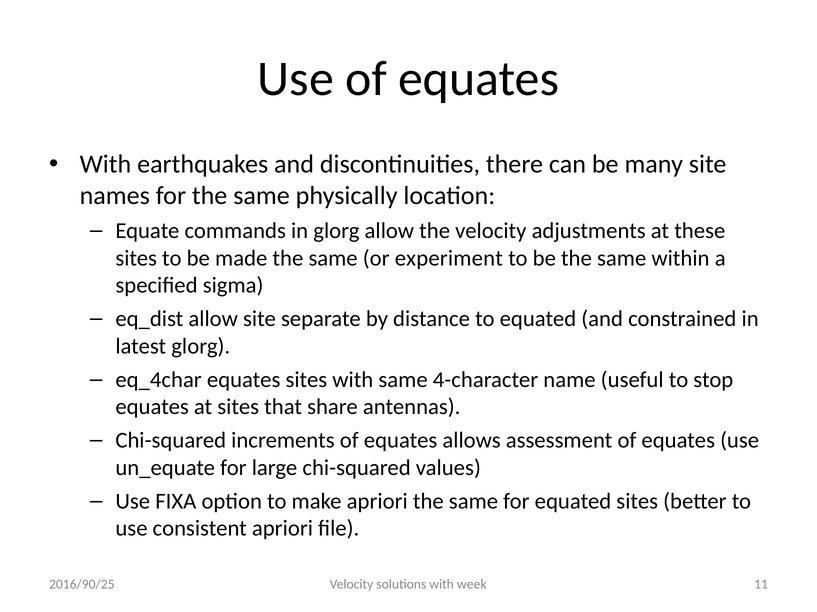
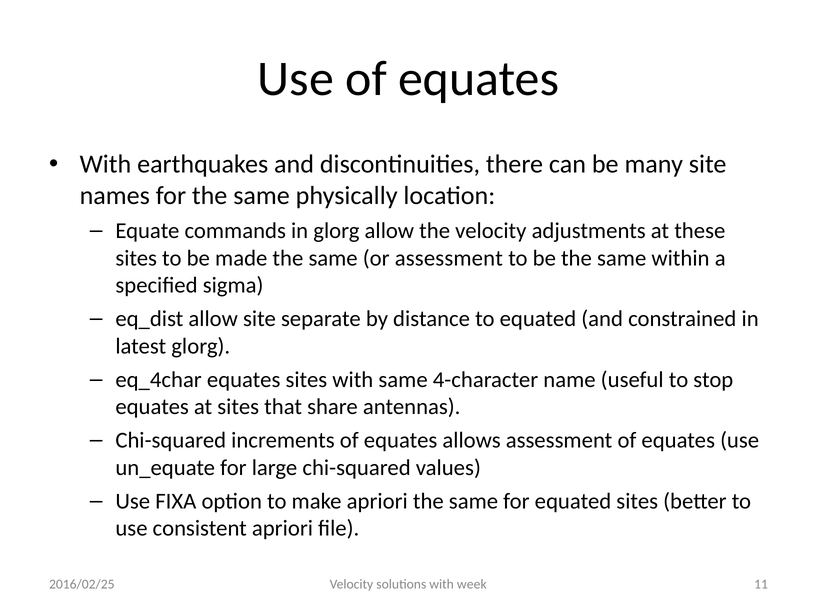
or experiment: experiment -> assessment (449, 258)
2016/90/25: 2016/90/25 -> 2016/02/25 (82, 585)
